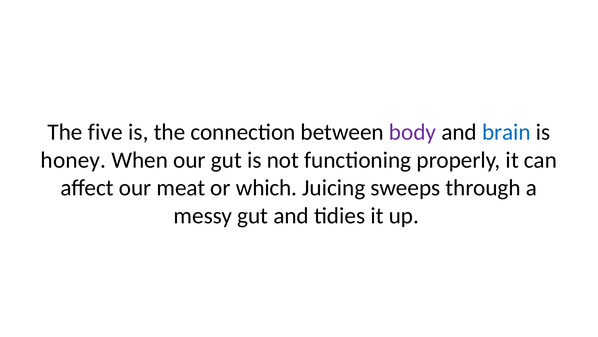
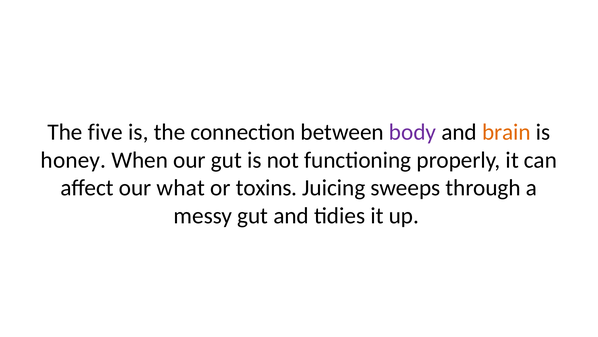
brain colour: blue -> orange (506, 132)
meat: meat -> what (181, 188)
which: which -> toxins (267, 188)
